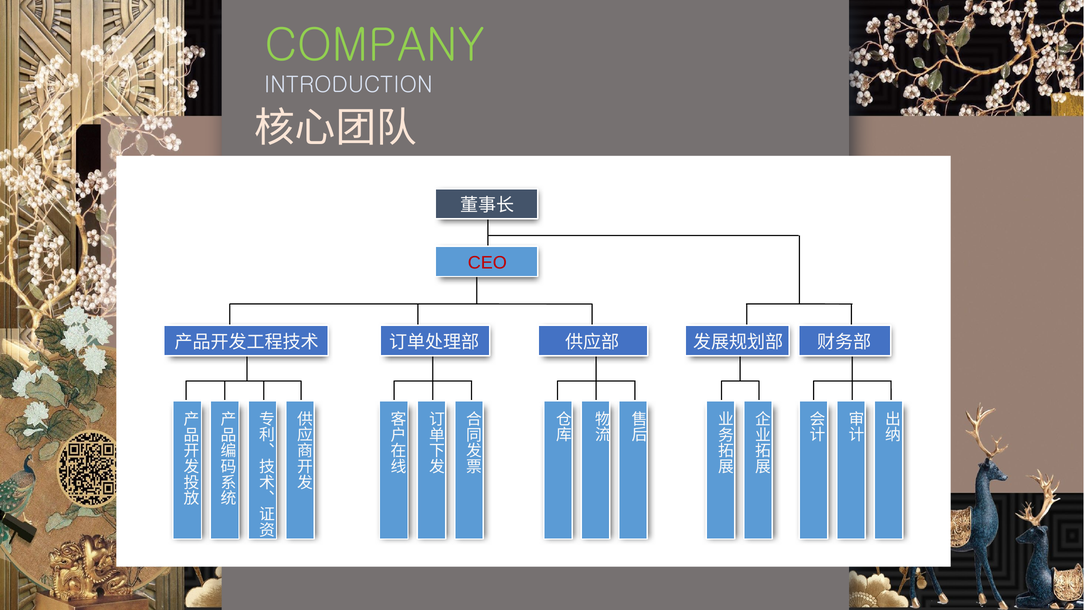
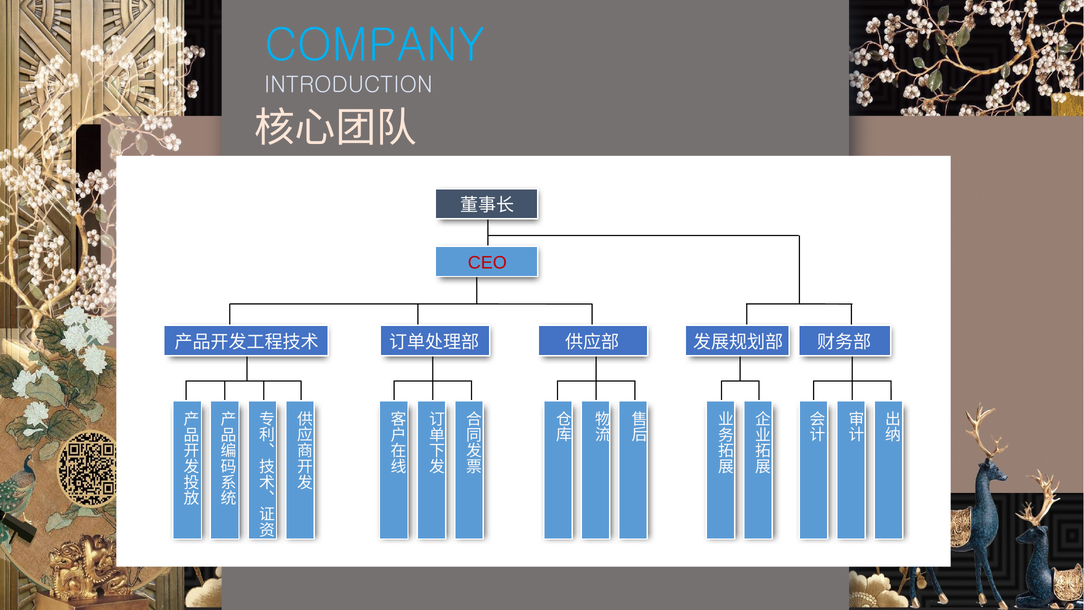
COMPANY colour: light green -> light blue (375, 45)
